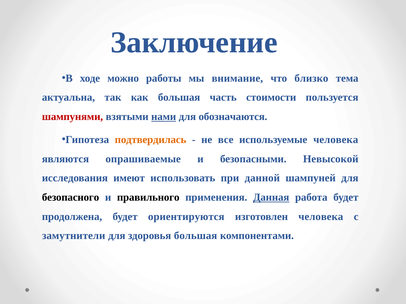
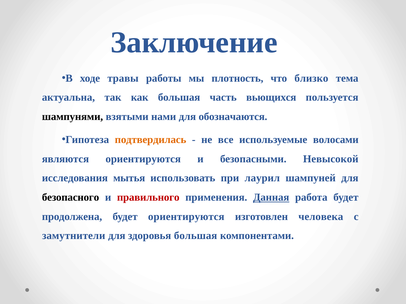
можно: можно -> травы (123, 78)
внимание: внимание -> плотность (237, 78)
стоимости: стоимости -> вьющихся (271, 98)
шампунями colour: red -> black (73, 117)
нами underline: present -> none (164, 117)
используемые человека: человека -> волосами (336, 140)
являются опрашиваемые: опрашиваемые -> ориентируются (143, 159)
имеют: имеют -> мытья (129, 178)
данной: данной -> лаурил (262, 178)
правильного colour: black -> red (148, 198)
